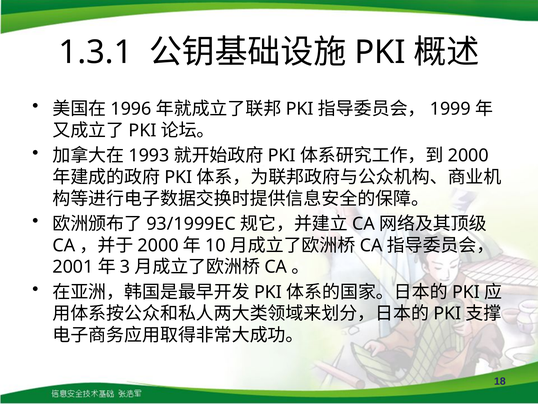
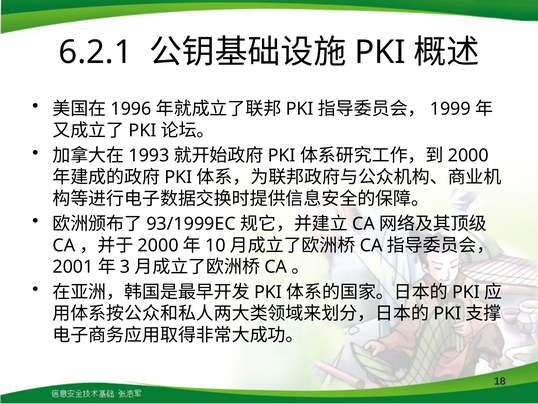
1.3.1: 1.3.1 -> 6.2.1 (96, 52)
